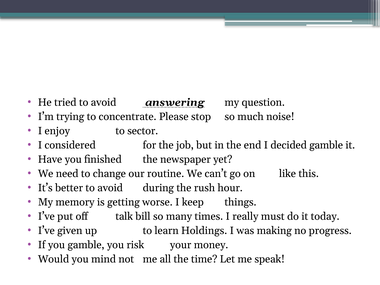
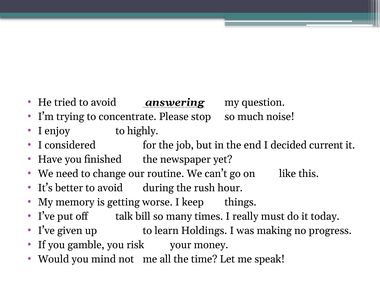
sector: sector -> highly (143, 131)
decided gamble: gamble -> current (326, 145)
